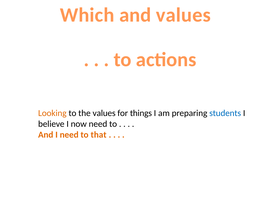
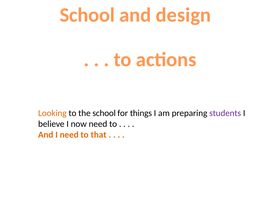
Which: Which -> School (87, 15)
and values: values -> design (183, 15)
the values: values -> school (104, 113)
students colour: blue -> purple (225, 113)
